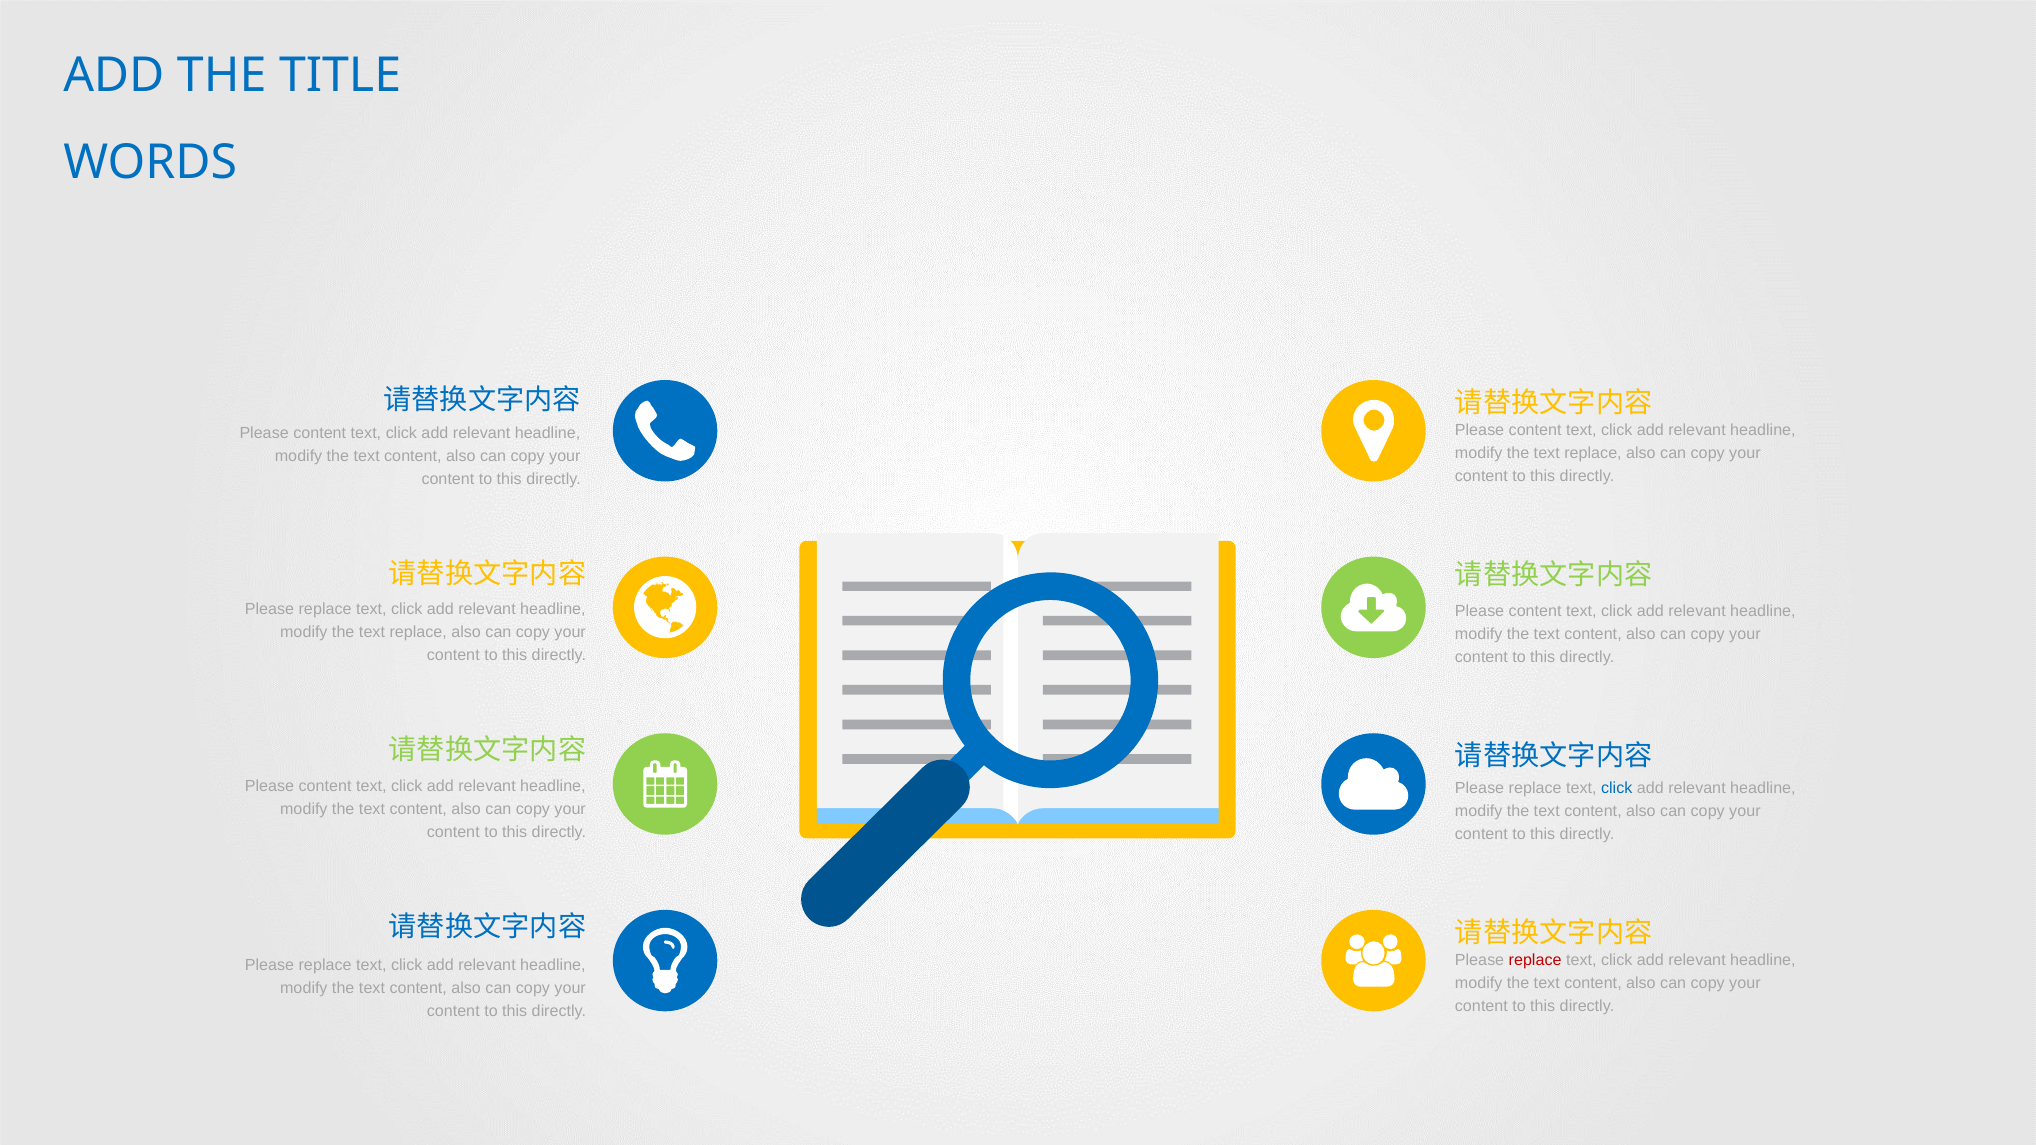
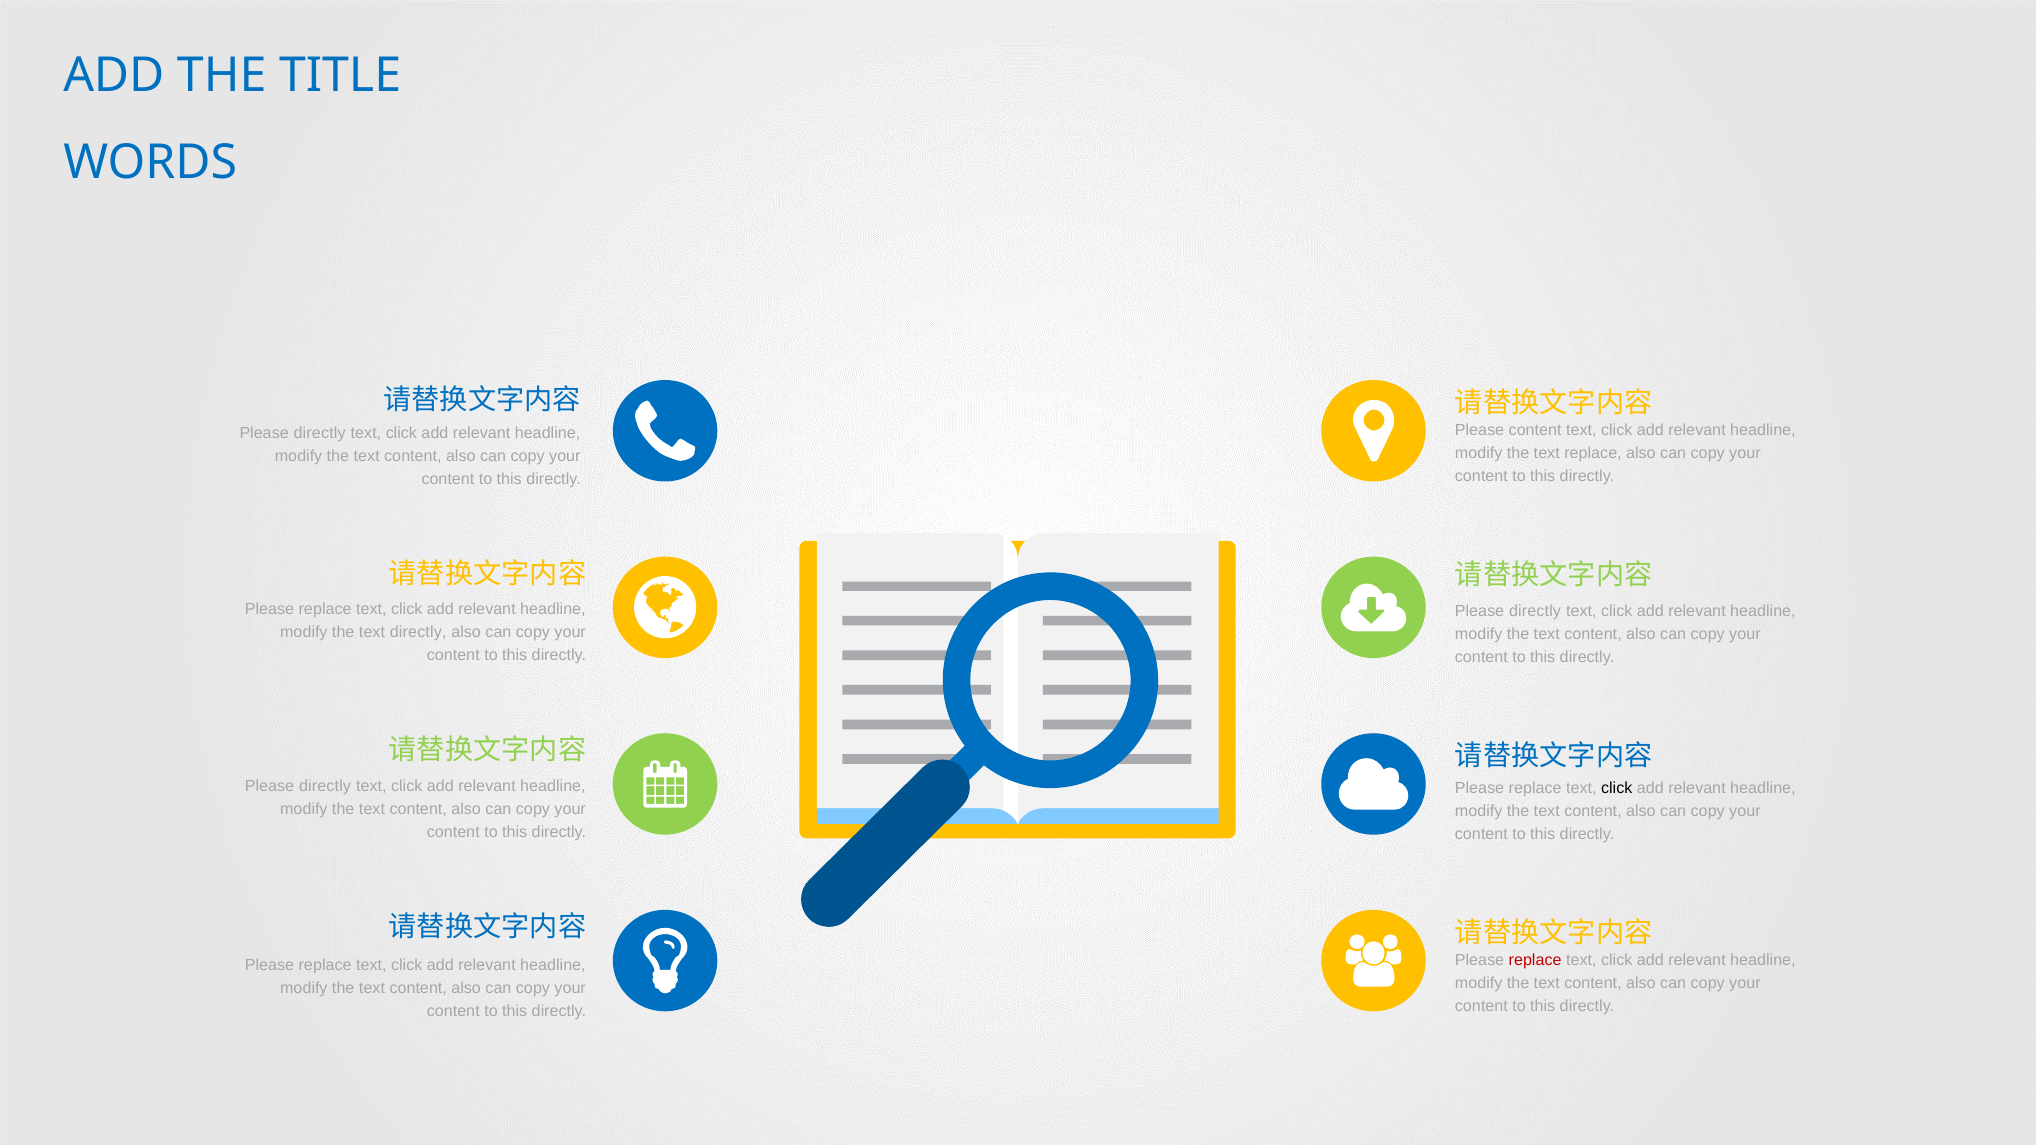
content: content -> directly (320, 433)
content: content -> directly (1535, 611)
replace: replace -> directly (418, 632)
content: content -> directly (325, 787)
click colour: blue -> black (1617, 788)
